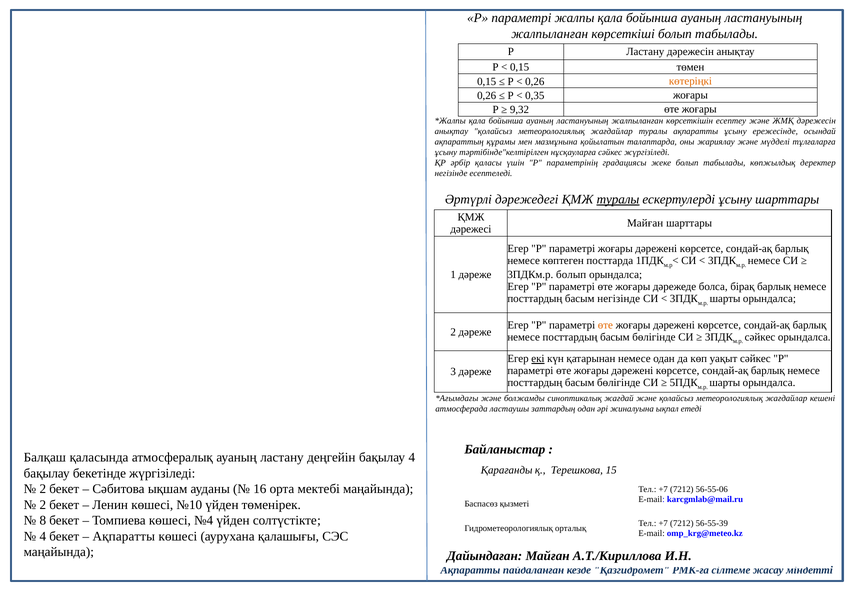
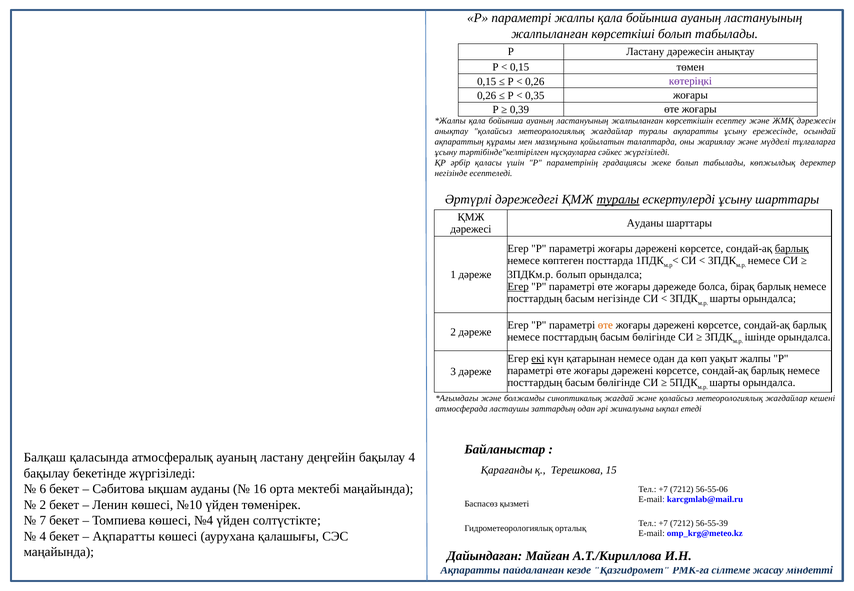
көтеріңкі colour: orange -> purple (690, 81)
9,32: 9,32 -> 0,39 (520, 110)
Майған: Майған -> Ауданы (645, 223)
барлық underline: none -> present (792, 249)
Егер underline: none -> present (518, 287)
сәйкес: сәйкес -> ішінде (760, 337)
уақыт сәйкес: сәйкес -> жалпы (755, 359)
2: 2 -> 6 (43, 489)
8: 8 -> 7 (43, 521)
